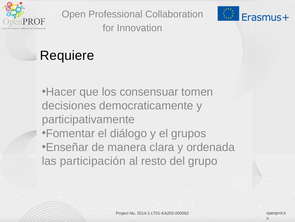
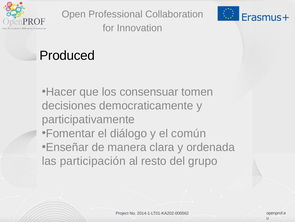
Requiere: Requiere -> Produced (67, 55)
grupos: grupos -> común (189, 133)
